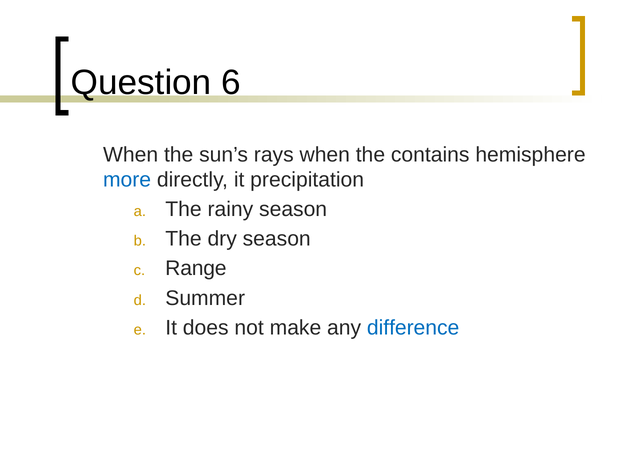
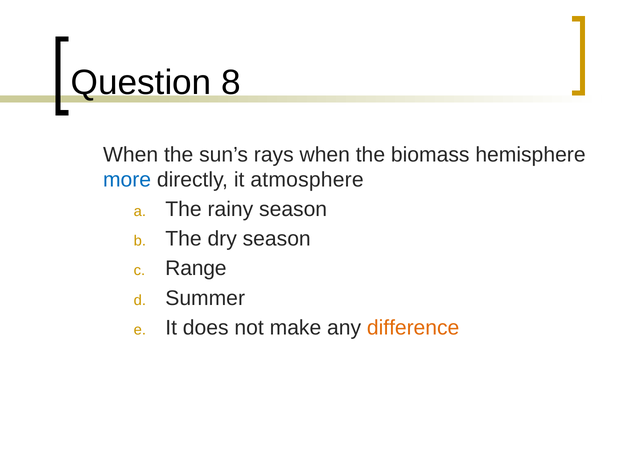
6: 6 -> 8 (231, 83)
contains: contains -> biomass (430, 154)
precipitation: precipitation -> atmosphere (307, 180)
difference colour: blue -> orange (413, 327)
